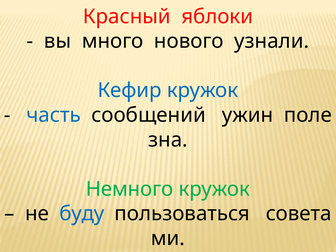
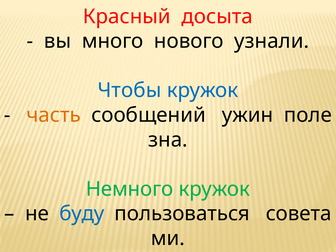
яблоки: яблоки -> досыта (217, 17)
Кефир: Кефир -> Чтобы (129, 90)
часть colour: blue -> orange (54, 115)
